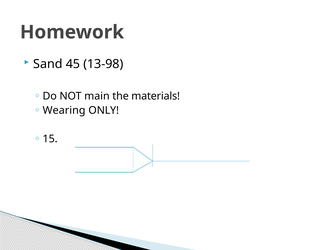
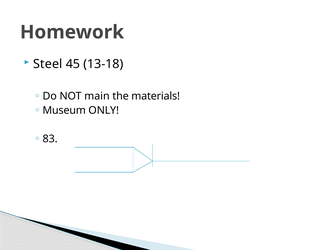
Sand: Sand -> Steel (48, 64)
13-98: 13-98 -> 13-18 (103, 64)
Wearing: Wearing -> Museum (64, 110)
15: 15 -> 83 (50, 139)
